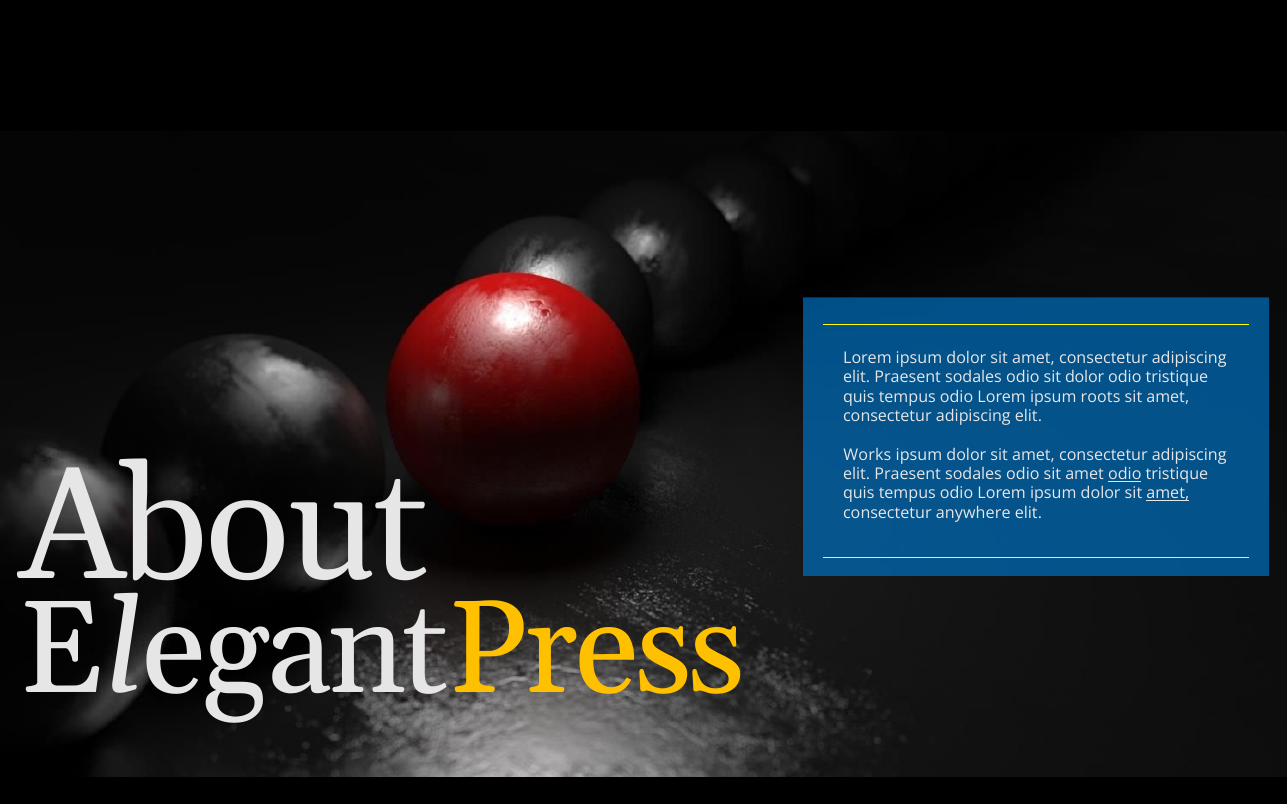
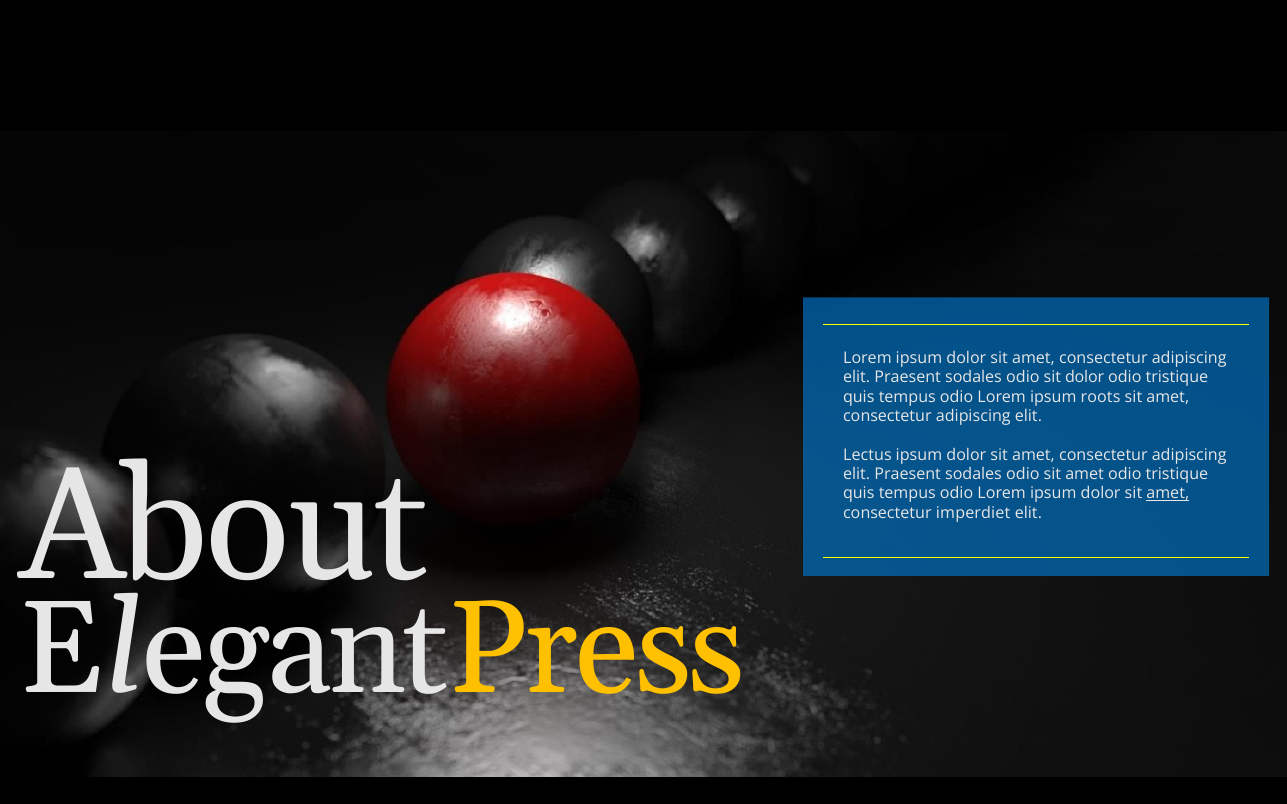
Works: Works -> Lectus (867, 455)
odio underline: present -> none (1125, 474)
anywhere: anywhere -> imperdiet (973, 513)
